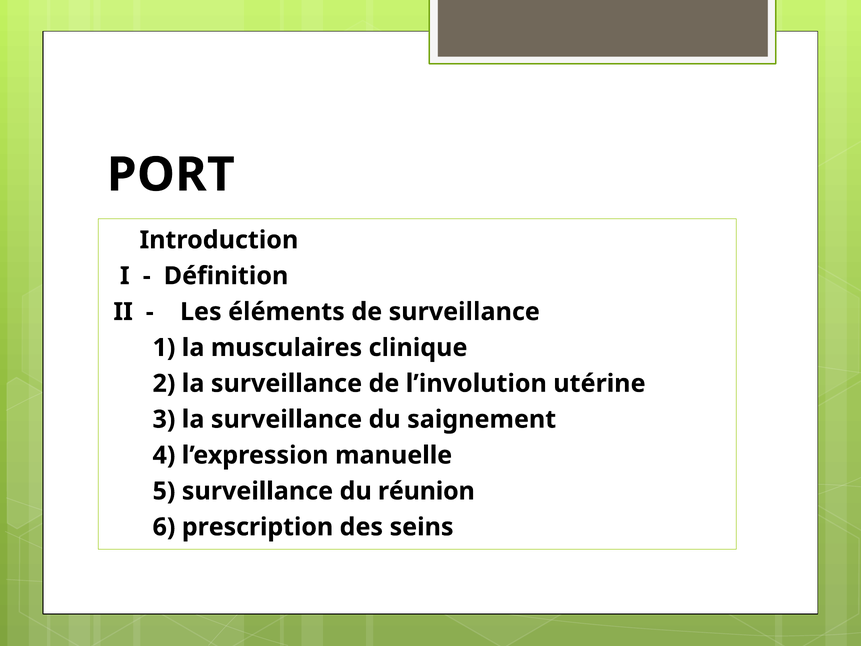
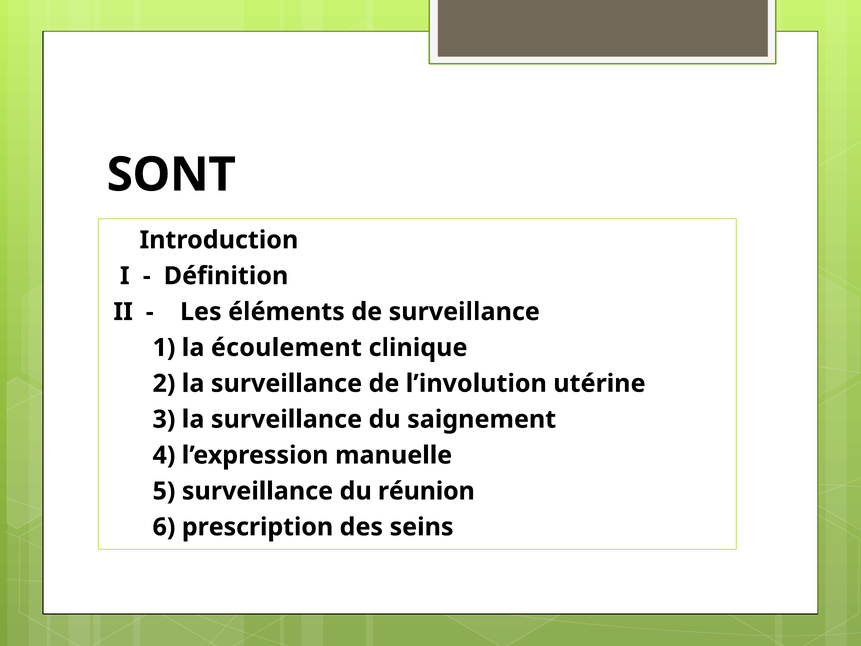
PORT: PORT -> SONT (171, 175)
musculaires: musculaires -> écoulement (286, 348)
